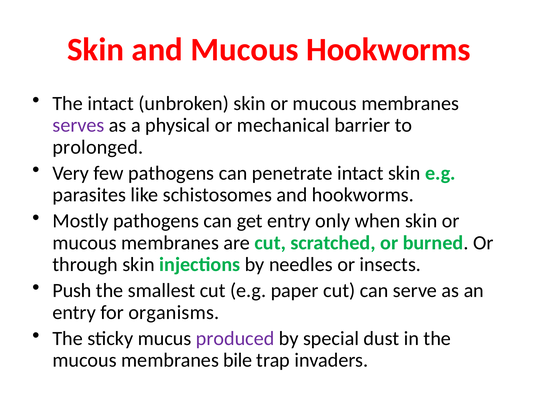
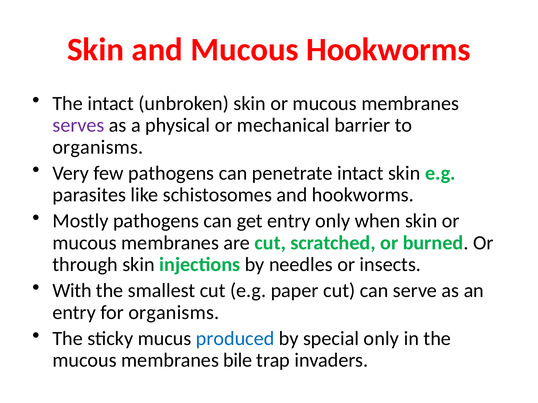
prolonged: prolonged -> organisms (98, 147)
Push: Push -> With (72, 291)
produced colour: purple -> blue (235, 339)
special dust: dust -> only (381, 339)
